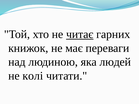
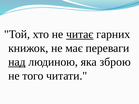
над underline: none -> present (17, 62)
людей: людей -> зброю (115, 62)
колі: колі -> того (33, 76)
